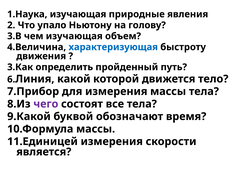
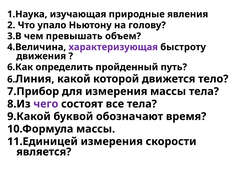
чем изучающая: изучающая -> превышать (74, 36)
характеризующая colour: blue -> purple (113, 47)
3.Как: 3.Как -> 6.Как (20, 67)
